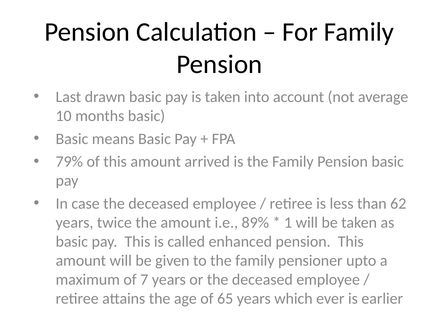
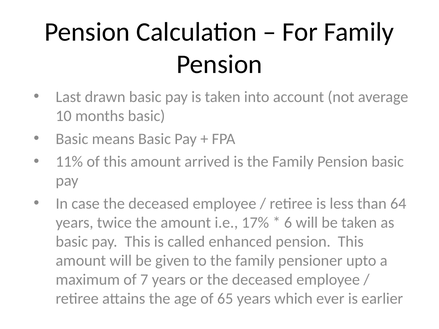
79%: 79% -> 11% (69, 162)
62: 62 -> 64 (398, 204)
89%: 89% -> 17% (255, 223)
1: 1 -> 6 (288, 223)
